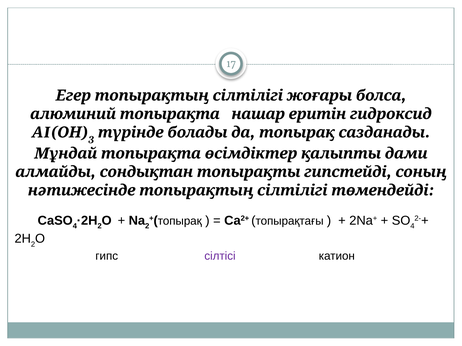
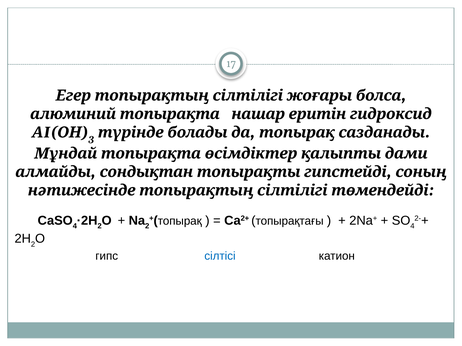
сілтісі colour: purple -> blue (220, 256)
